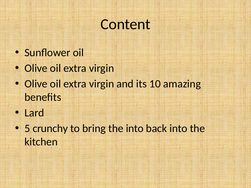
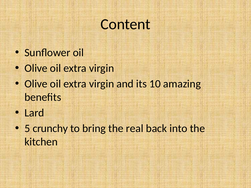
the into: into -> real (135, 129)
